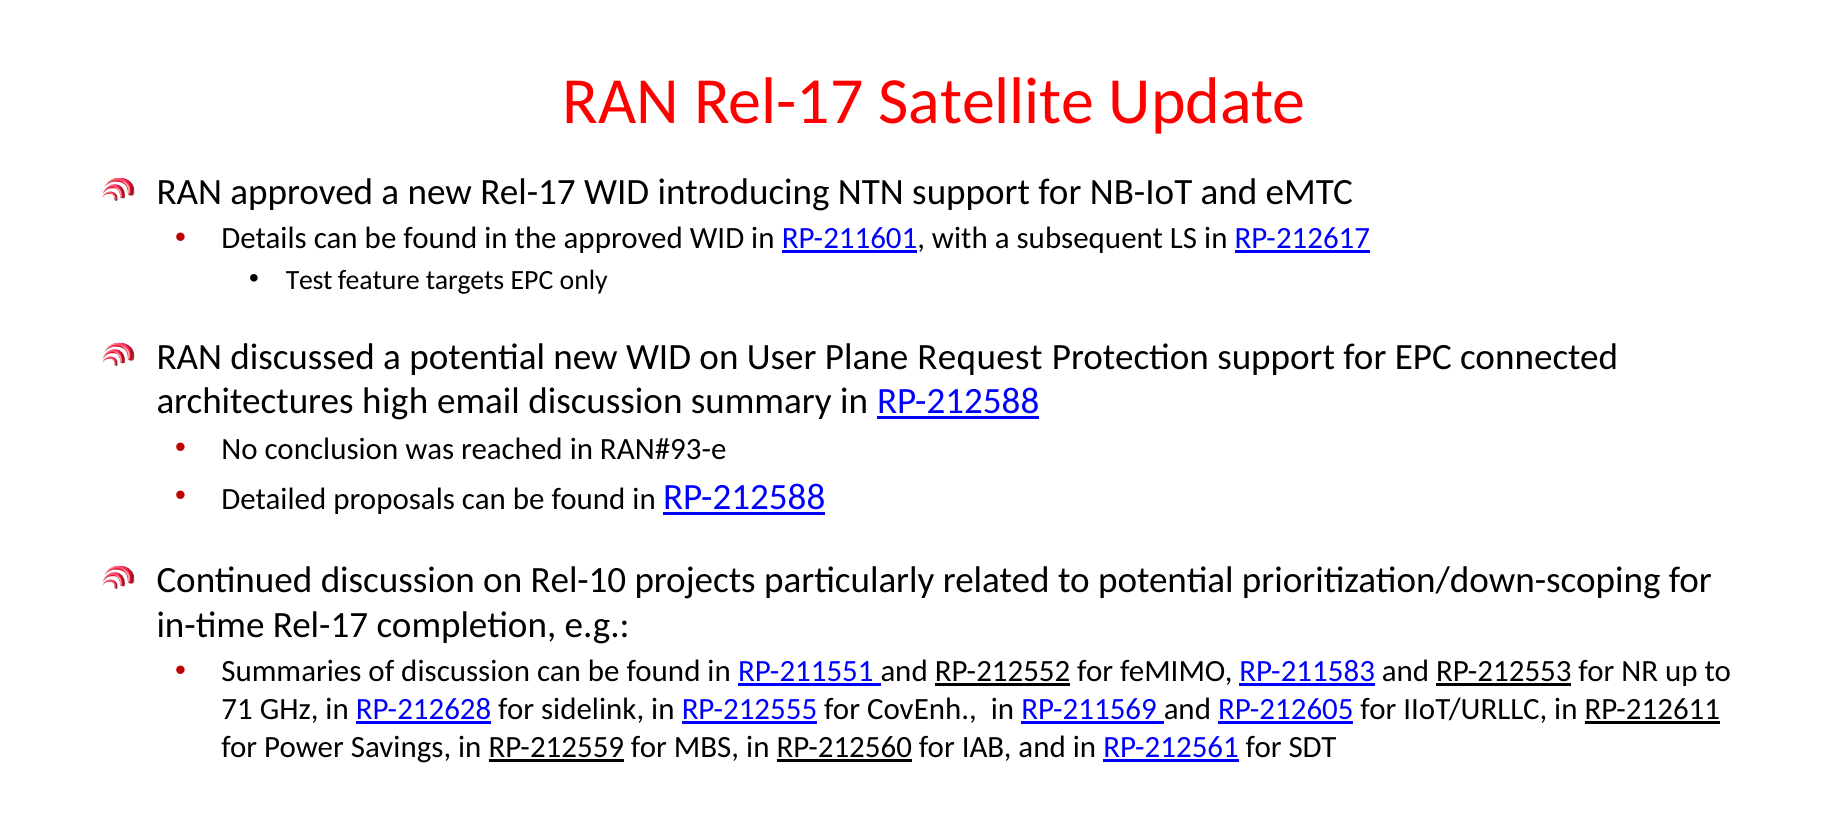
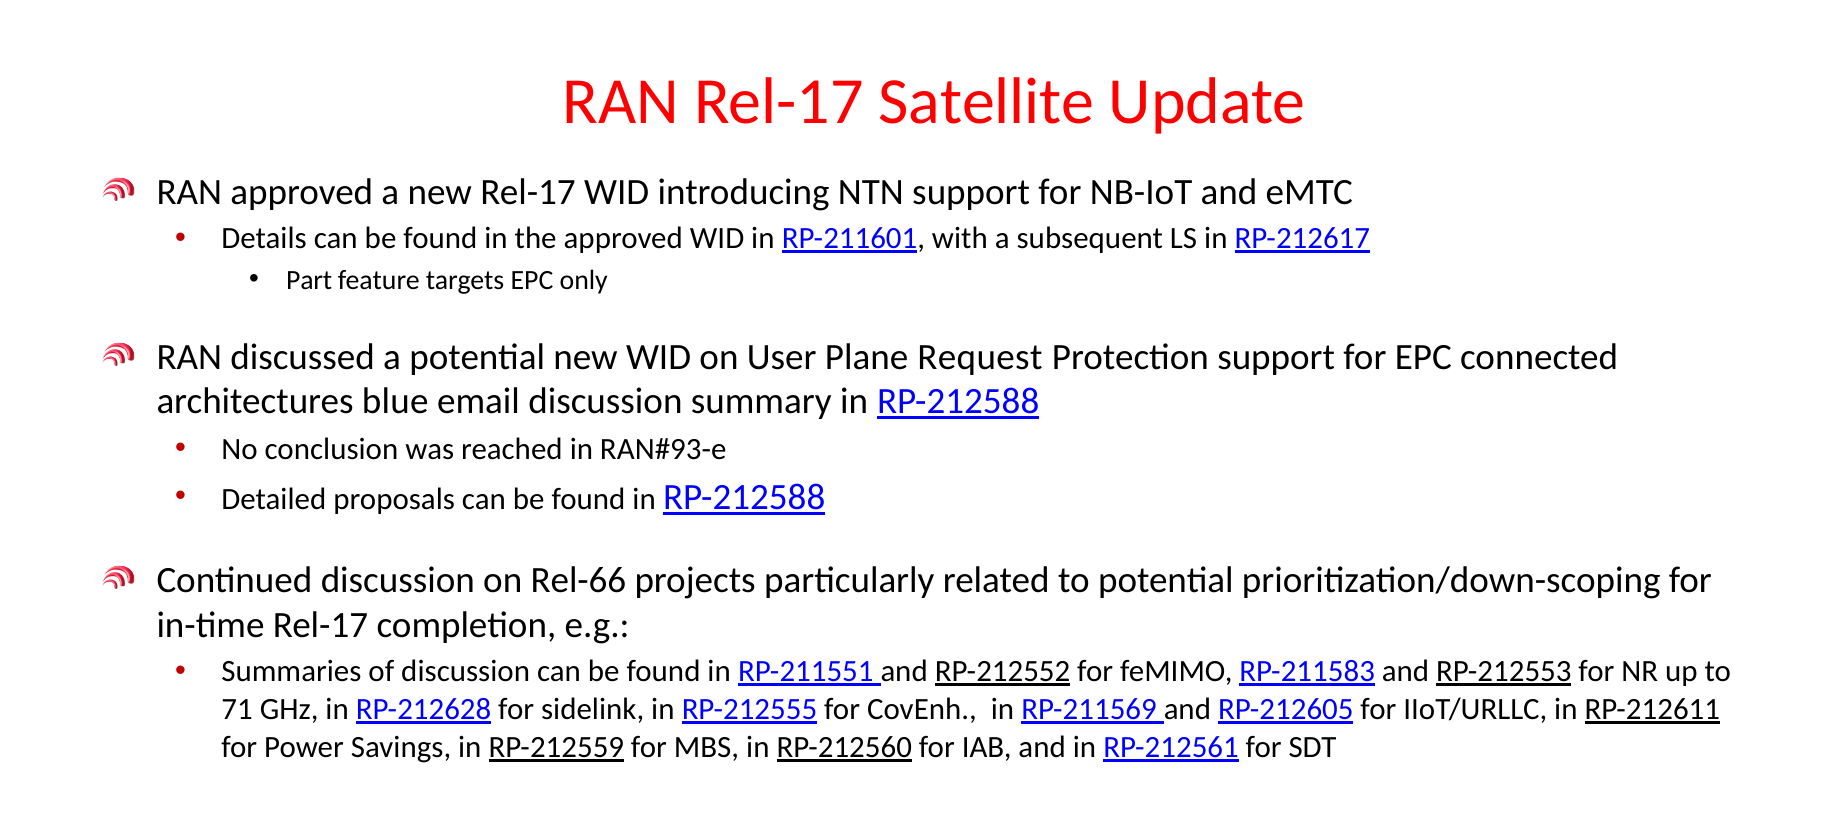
Test: Test -> Part (309, 280)
high: high -> blue (395, 402)
Rel-10: Rel-10 -> Rel-66 (578, 581)
